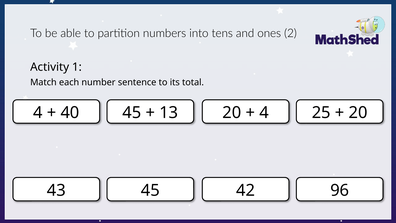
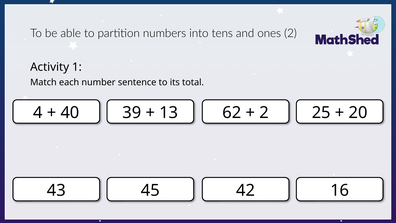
40 45: 45 -> 39 (132, 113)
13 20: 20 -> 62 (232, 113)
4: 4 -> 2 (264, 113)
96: 96 -> 16 (340, 190)
